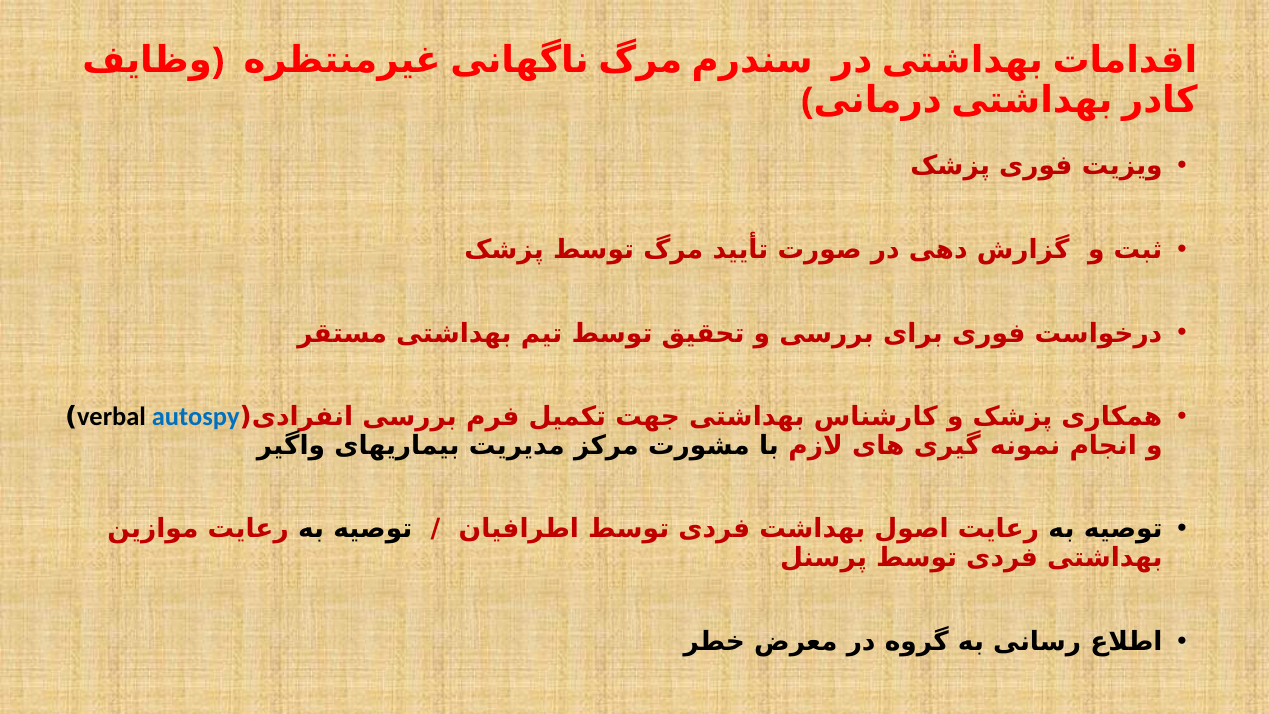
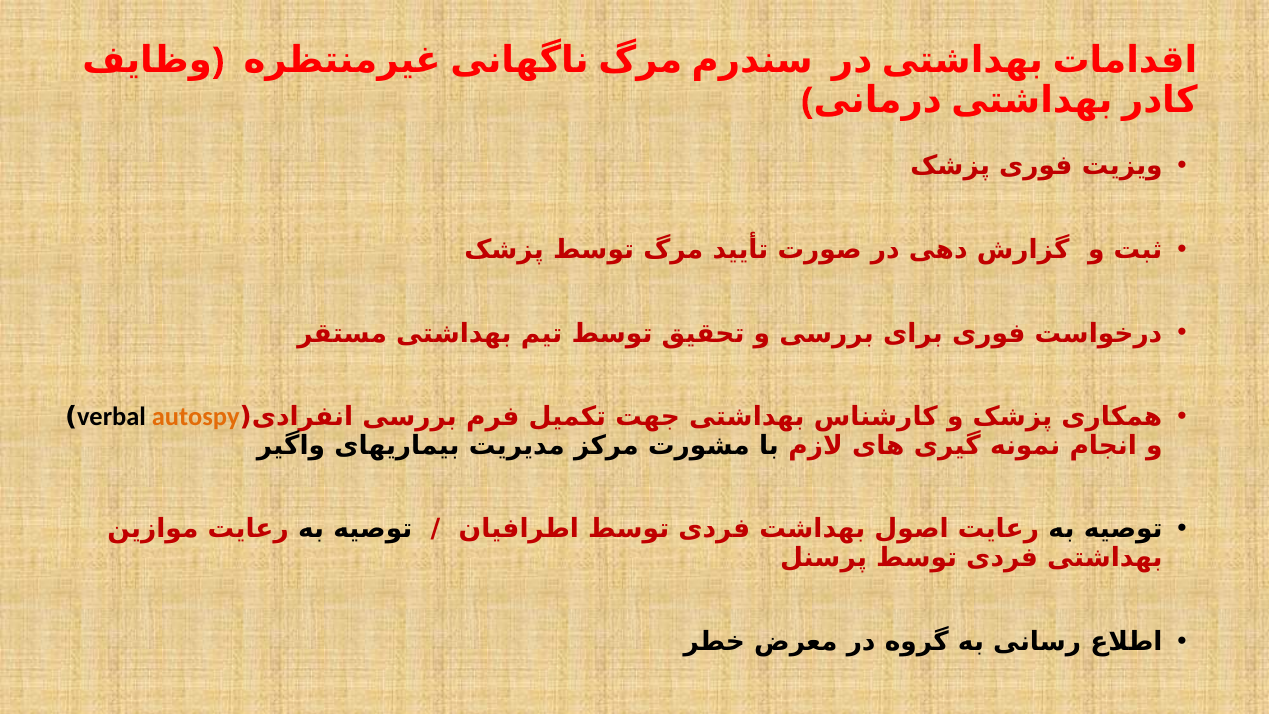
autospy colour: blue -> orange (196, 417)
